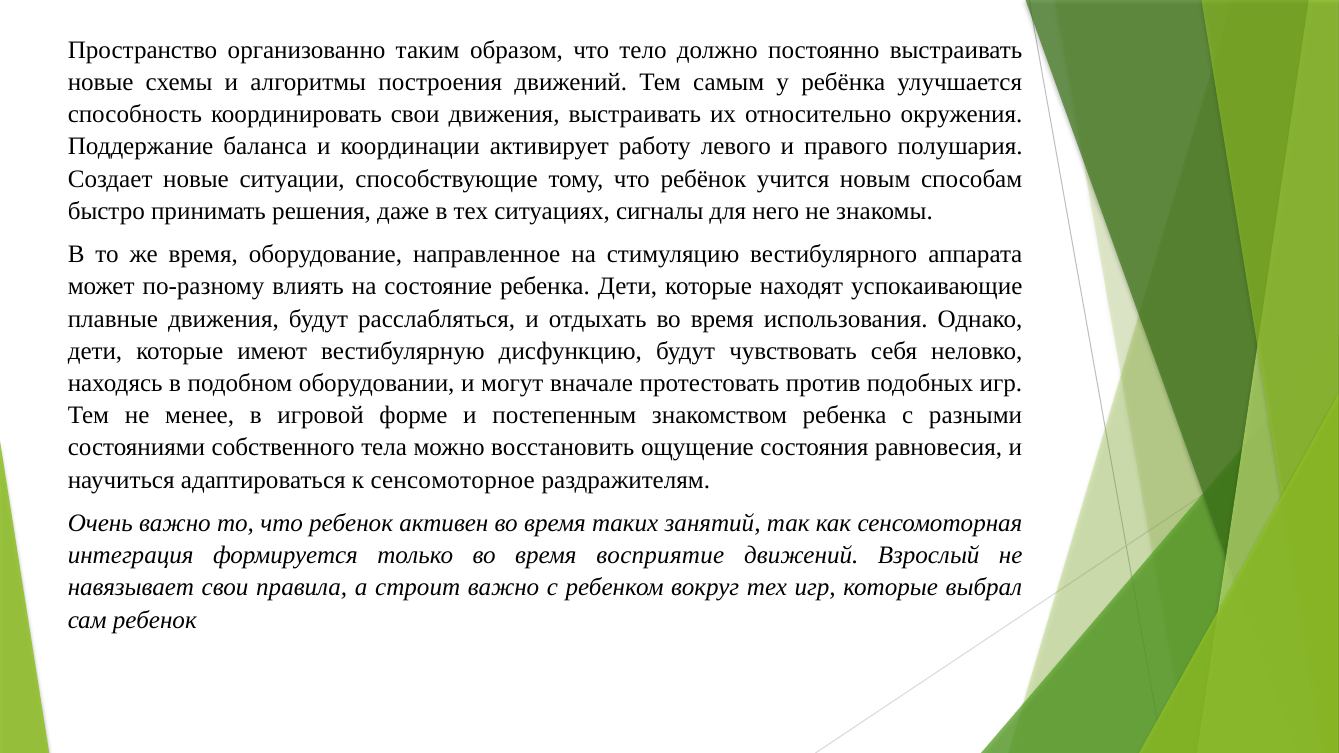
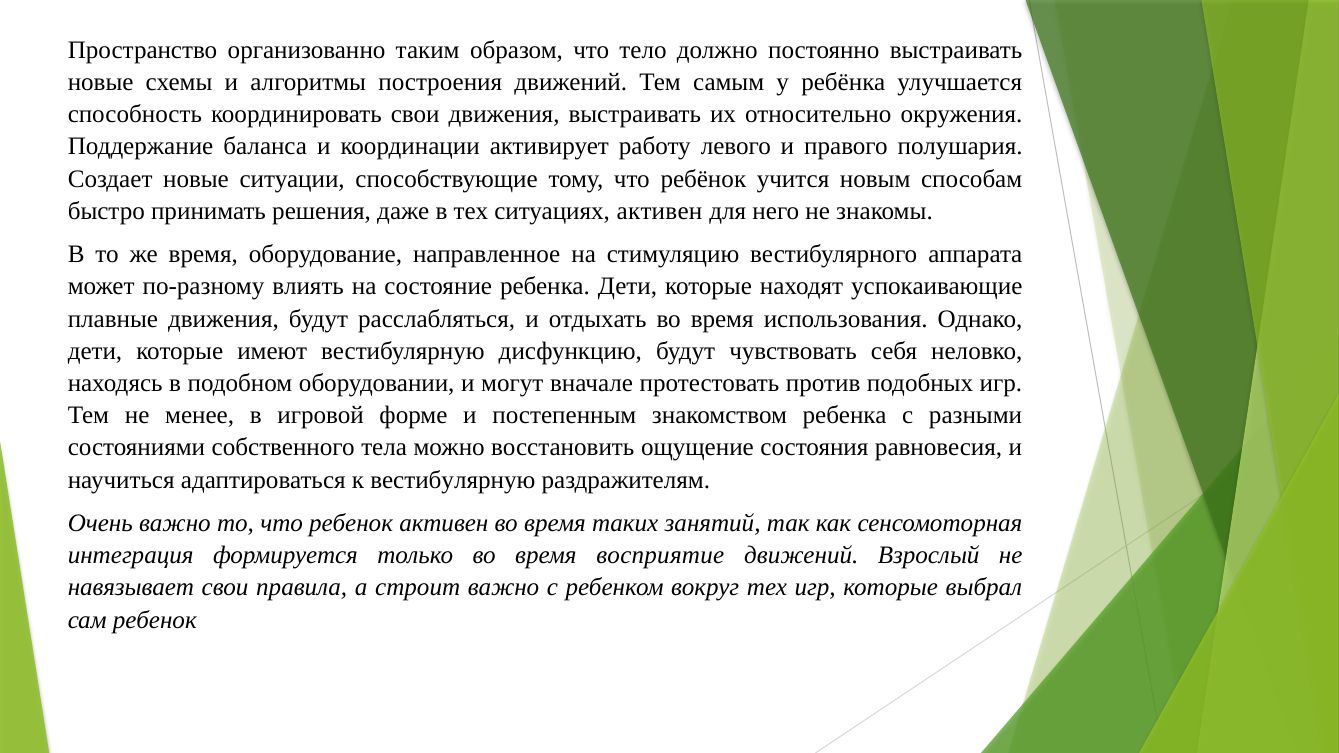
ситуациях сигналы: сигналы -> активен (660, 211)
к сенсомоторное: сенсомоторное -> вестибулярную (453, 480)
